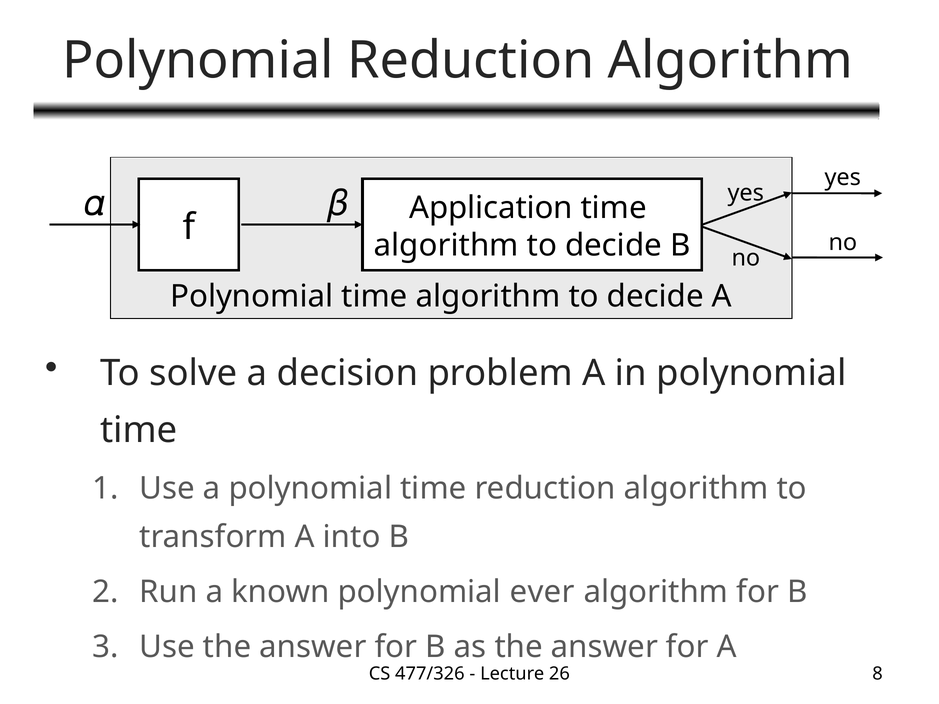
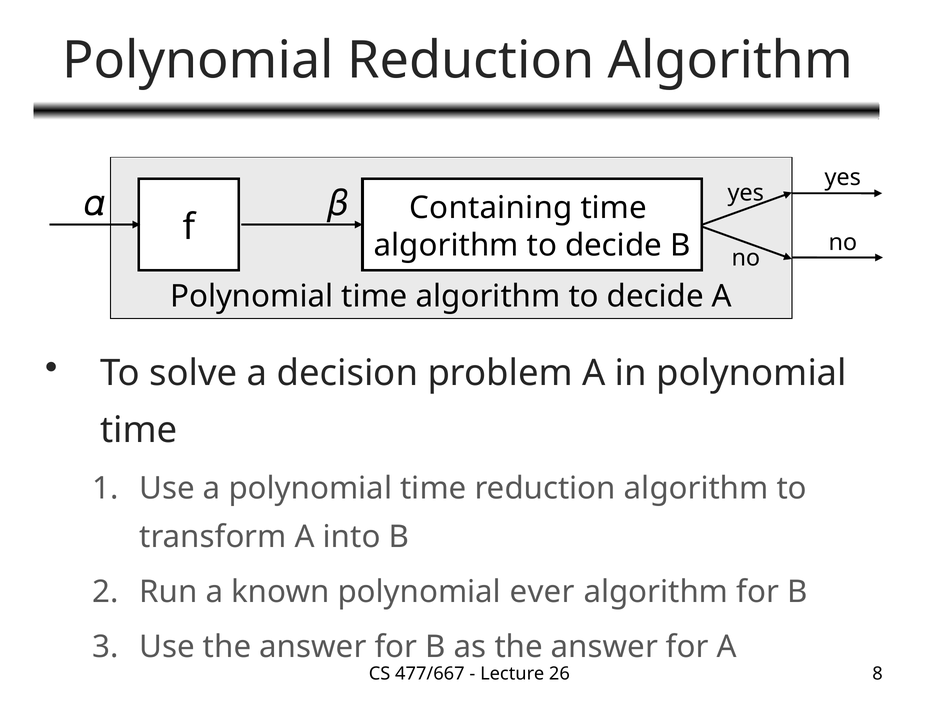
Application: Application -> Containing (491, 208)
477/326: 477/326 -> 477/667 (430, 674)
